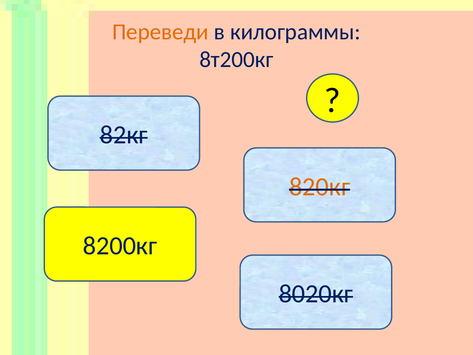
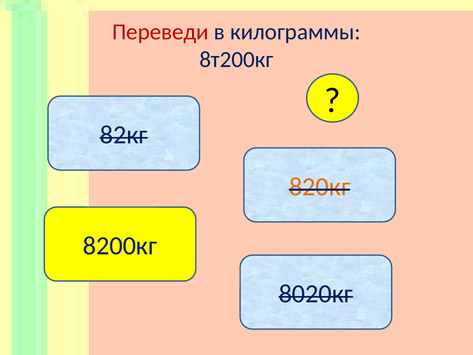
Переведи colour: orange -> red (160, 32)
